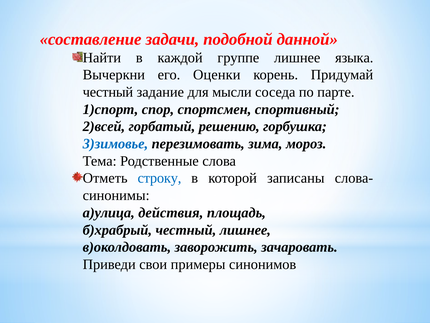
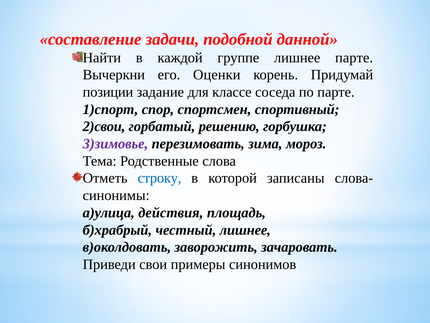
лишнее языка: языка -> парте (354, 58)
честный: честный -> позиции (108, 92)
мысли: мысли -> классе (232, 92)
2)всей: 2)всей -> 2)свои (104, 126)
3)зимовье colour: blue -> purple (115, 144)
